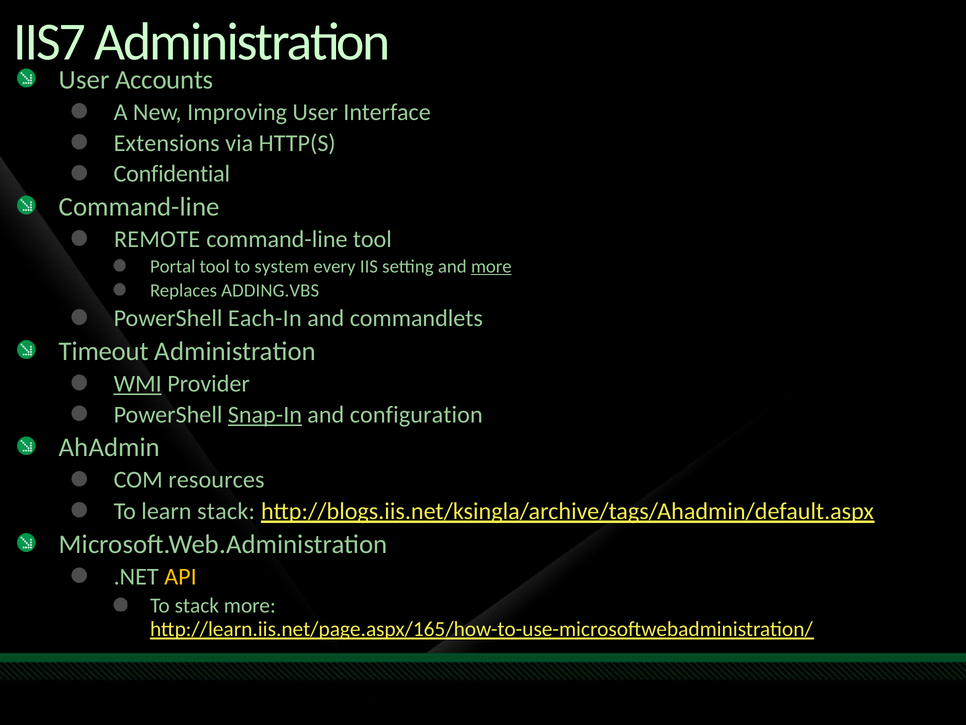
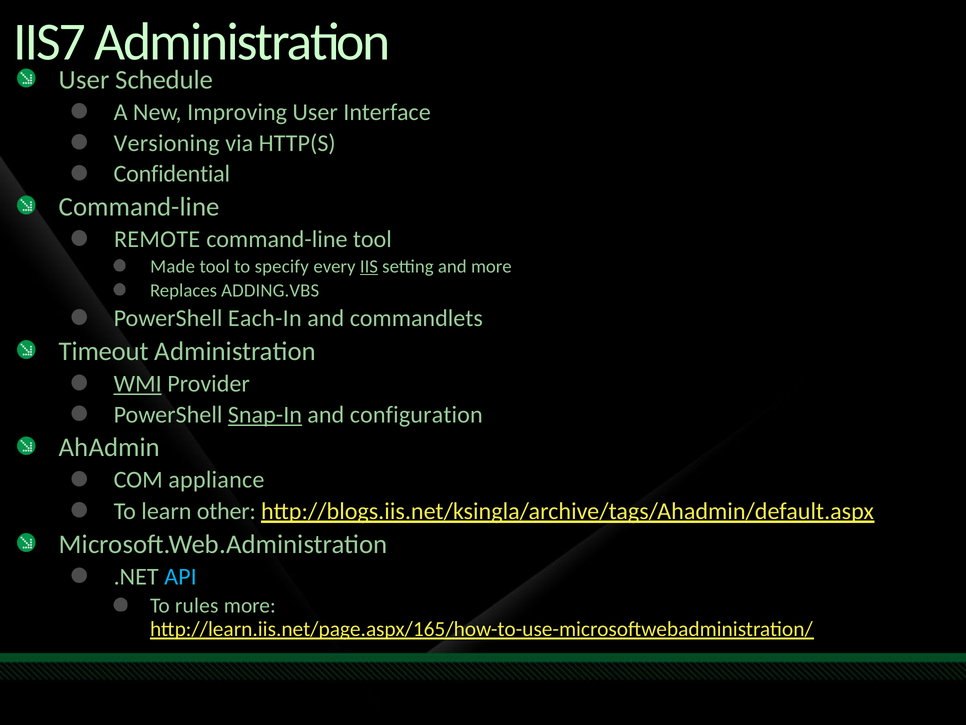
Accounts: Accounts -> Schedule (164, 80)
Extensions: Extensions -> Versioning (167, 143)
Portal: Portal -> Made (173, 266)
system: system -> specify (282, 266)
IIS underline: none -> present (369, 266)
more underline: present -> none (491, 266)
resources: resources -> appliance (216, 480)
learn stack: stack -> other (226, 511)
API colour: yellow -> light blue (180, 576)
To stack: stack -> rules (197, 605)
